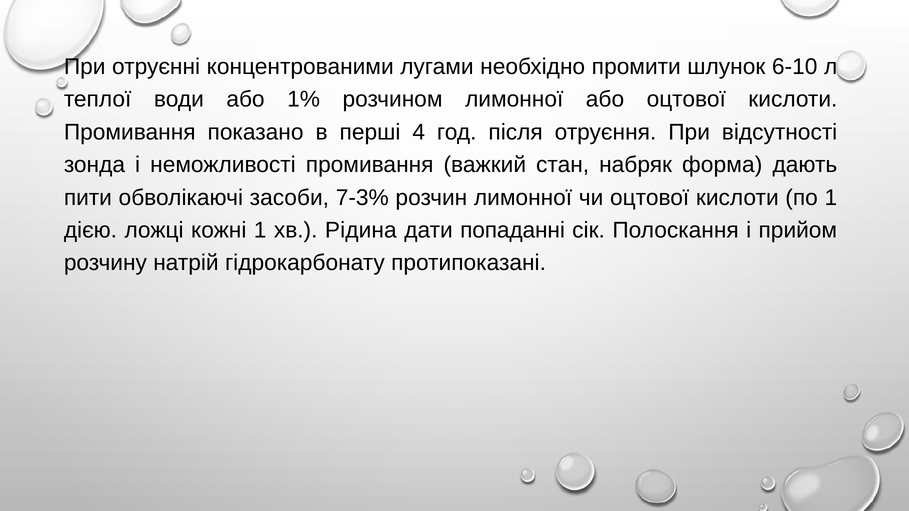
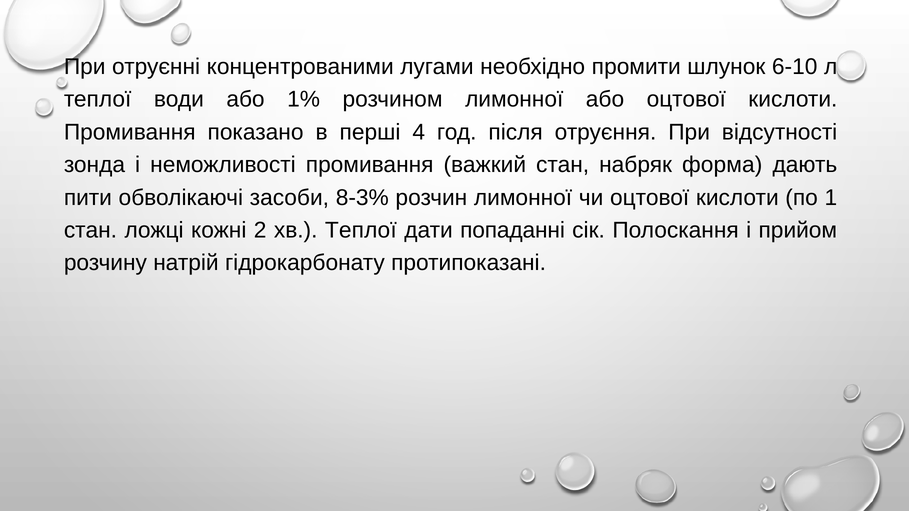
7-3%: 7-3% -> 8-3% (362, 198)
дією: дією -> стан (90, 230)
кожні 1: 1 -> 2 (260, 230)
хв Рідина: Рідина -> Теплої (361, 230)
